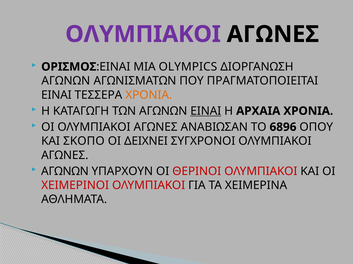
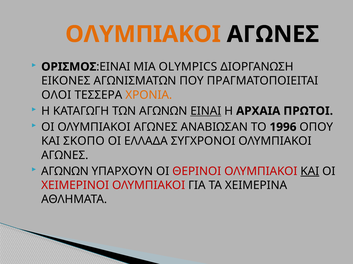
ΟΛΥΜΠΙΑΚΟΙ colour: purple -> orange (143, 34)
ΑΓΩΝΩΝ: ΑΓΩΝΩΝ -> ΕΙΚΟΝΕΣ (66, 81)
ΕΙΝΑΙ: ΕΙΝΑΙ -> ΟΛΟΙ (56, 95)
ΑΡΧΑΙΑ ΧΡΟΝΙΑ: ΧΡΟΝΙΑ -> ΠΡΩΤΟΙ (308, 111)
6896: 6896 -> 1996 (283, 127)
ΔΕΙΧΝΕΙ: ΔΕΙΧΝΕΙ -> ΕΛΛΑΔΑ (146, 141)
ΚΑΙ underline: none -> present (310, 172)
